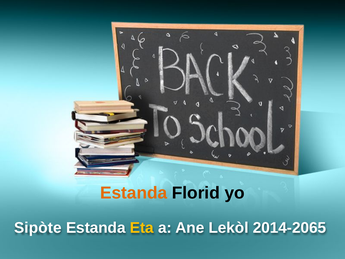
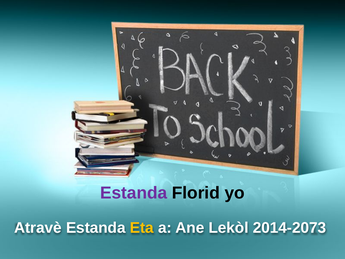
Estanda colour: orange -> purple (134, 193)
Sipòte: Sipòte -> Atravè (38, 228)
2014-2065: 2014-2065 -> 2014-2073 (290, 228)
